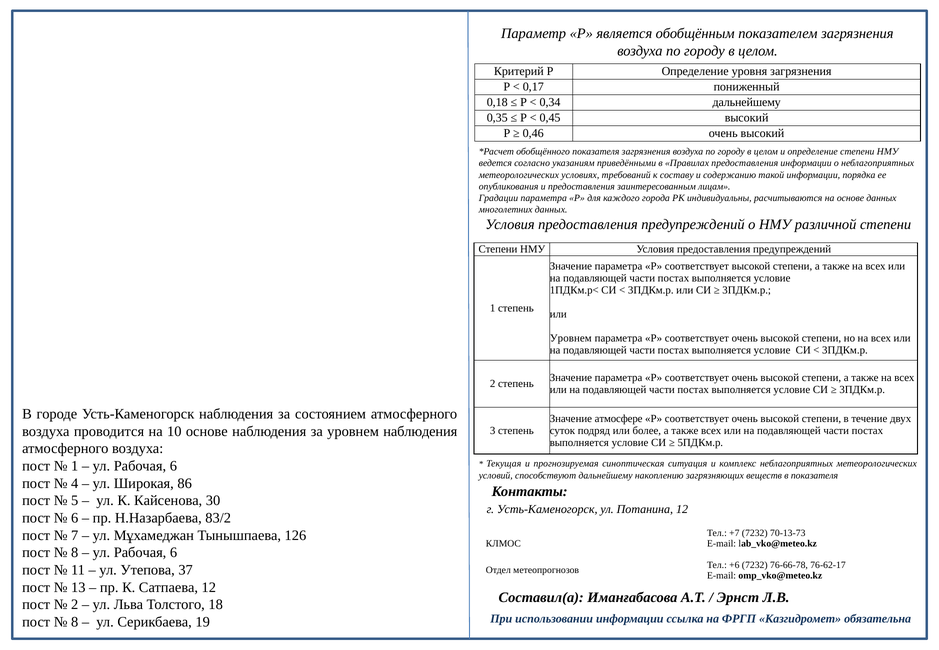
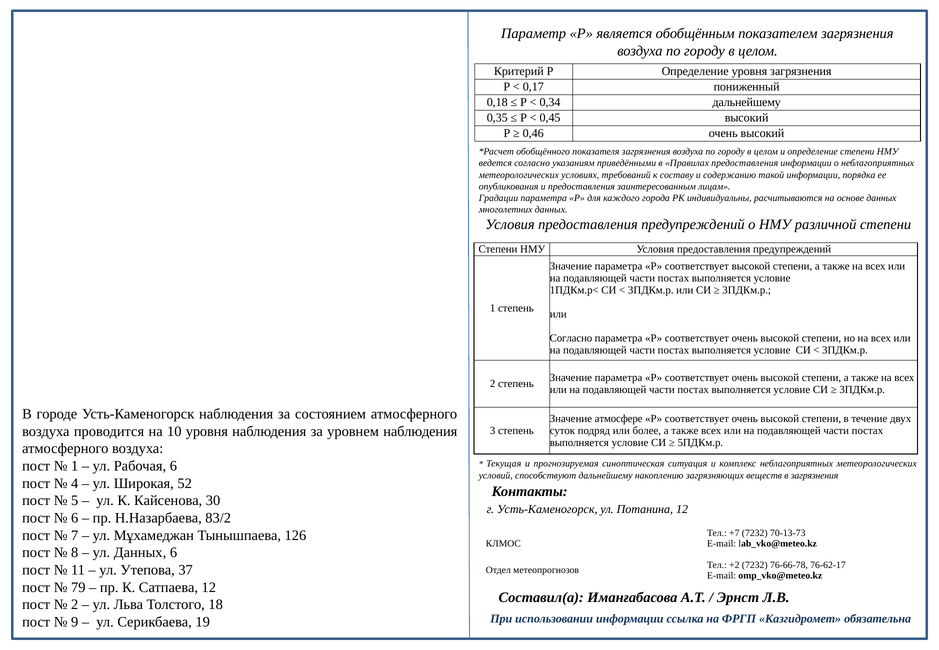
Уровнем: Уровнем -> Согласно (571, 338)
10 основе: основе -> уровня (207, 431)
в показателя: показателя -> загрязнения (815, 475)
86: 86 -> 52 (185, 483)
Рабочая: Рабочая -> Данных (140, 553)
+6: +6 -> +2 (734, 565)
13: 13 -> 79 (78, 587)
8: 8 -> 9 (75, 622)
